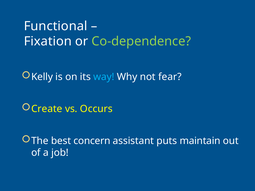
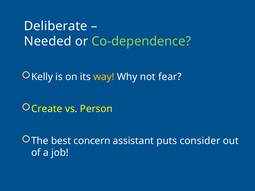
Functional: Functional -> Deliberate (56, 26)
Fixation: Fixation -> Needed (48, 41)
way colour: light blue -> yellow (104, 77)
Occurs: Occurs -> Person (96, 109)
maintain: maintain -> consider (200, 141)
